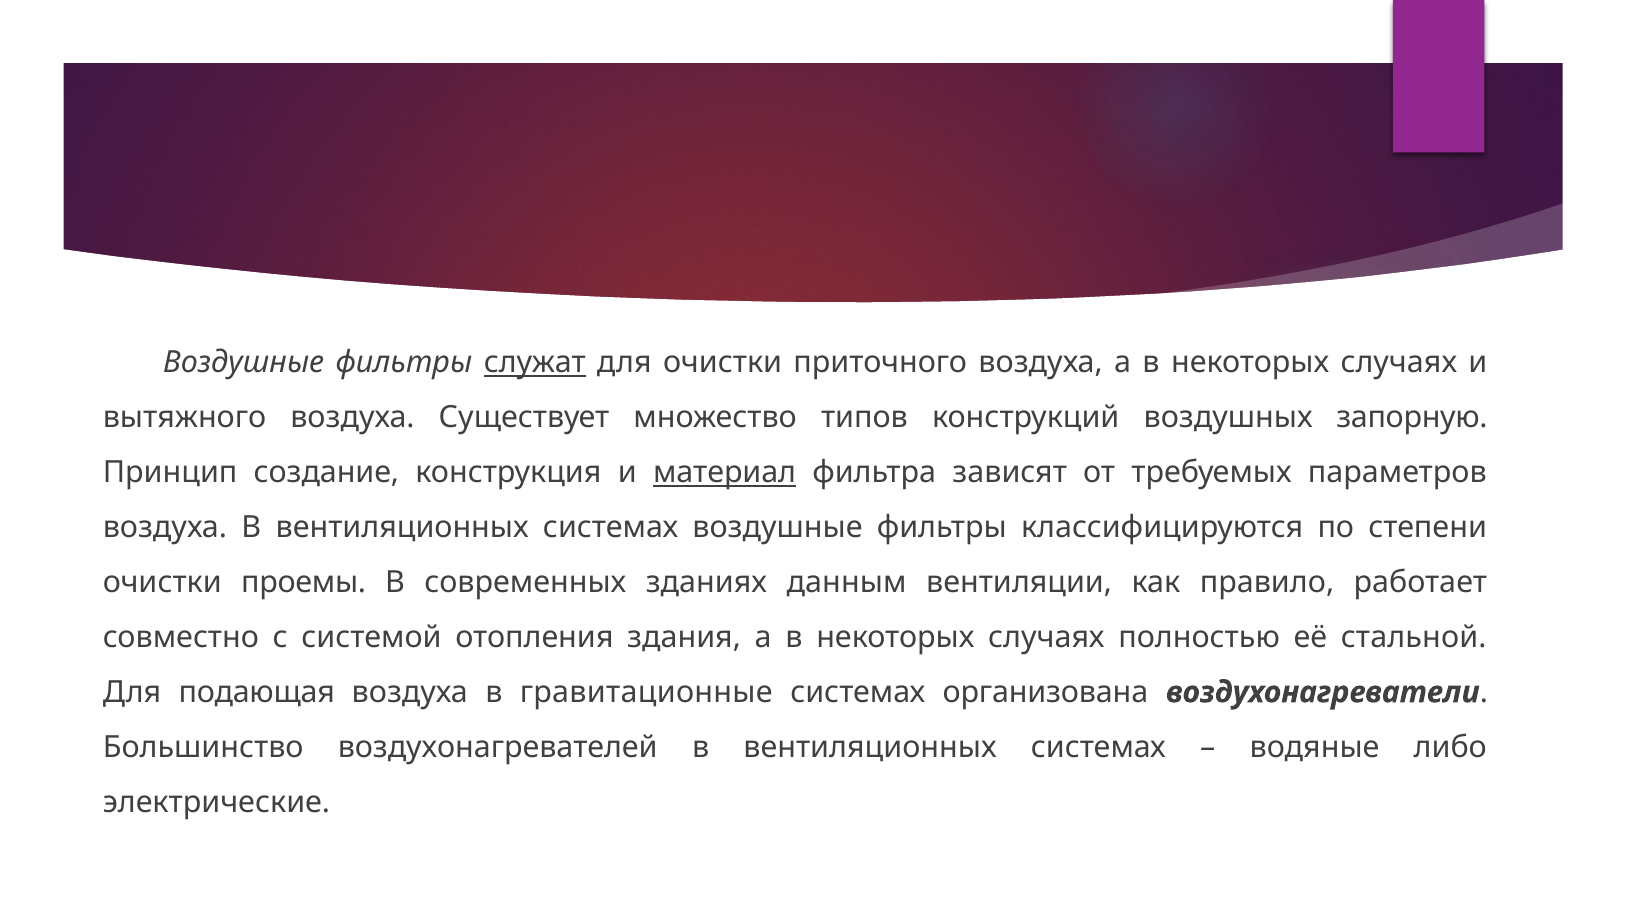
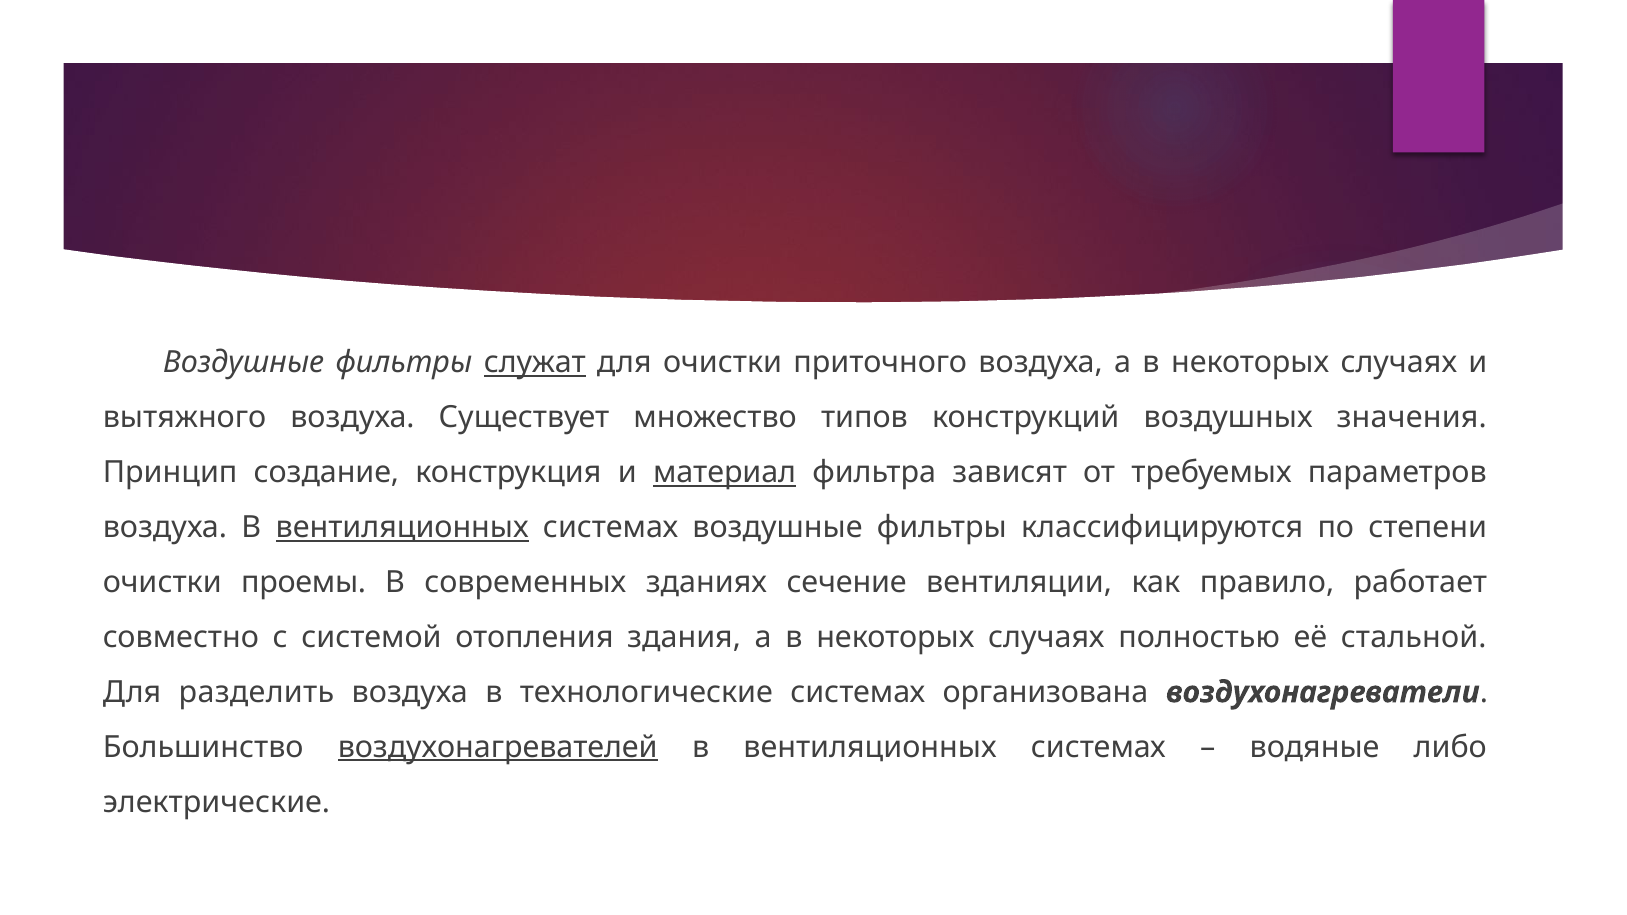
запорную: запорную -> значения (1412, 418)
вентиляционных underline: none -> present (402, 528)
данным: данным -> сечение (847, 583)
подающая: подающая -> разделить (256, 692)
гравитационные: гравитационные -> технологические (646, 692)
воздухонагревателей underline: none -> present (498, 747)
